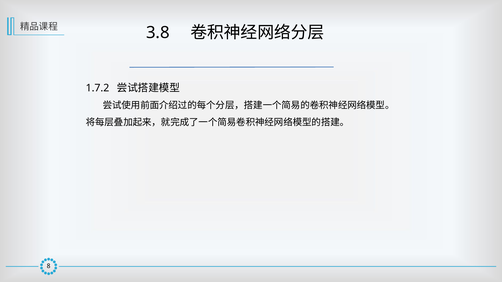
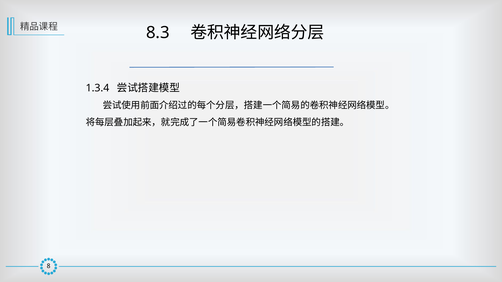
3.8: 3.8 -> 8.3 (158, 33)
1.7.2: 1.7.2 -> 1.3.4 (97, 88)
